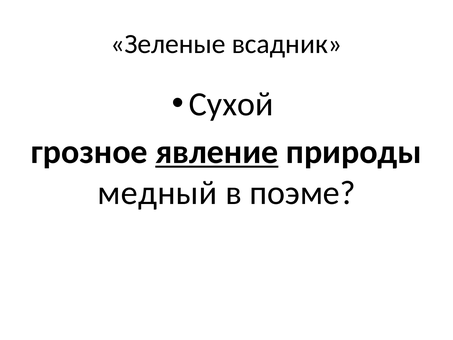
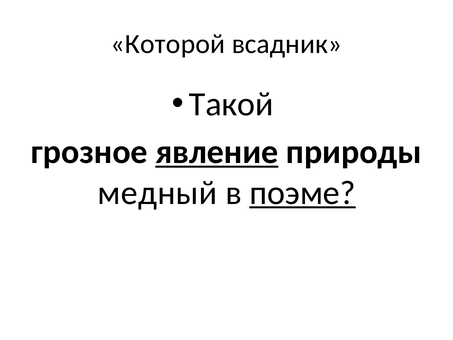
Зеленые: Зеленые -> Которой (168, 44)
Сухой: Сухой -> Такой (231, 104)
поэме underline: none -> present (303, 193)
